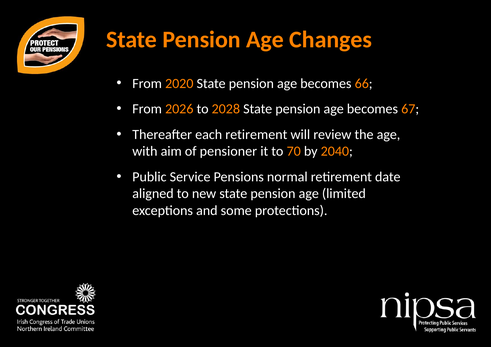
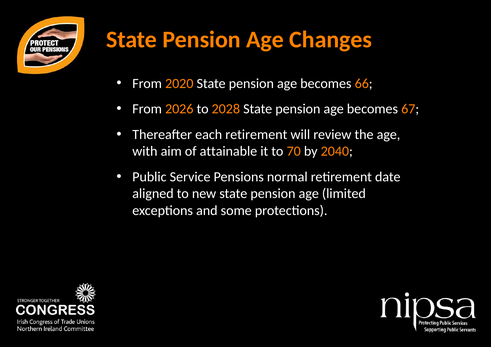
pensioner: pensioner -> attainable (228, 151)
